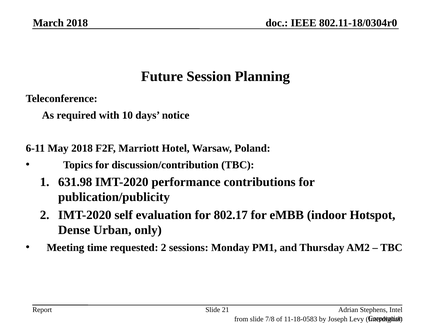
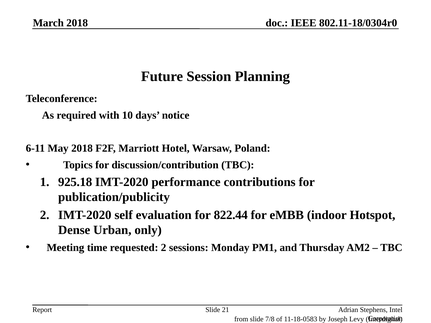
631.98: 631.98 -> 925.18 (75, 182)
802.17: 802.17 -> 822.44 (231, 215)
